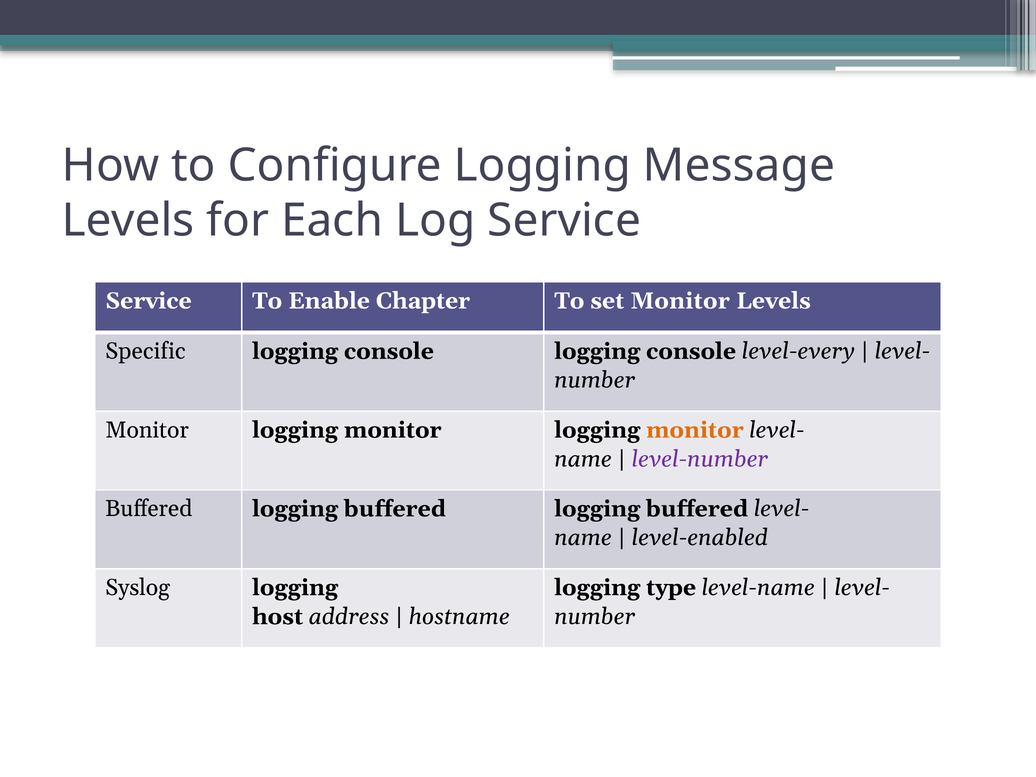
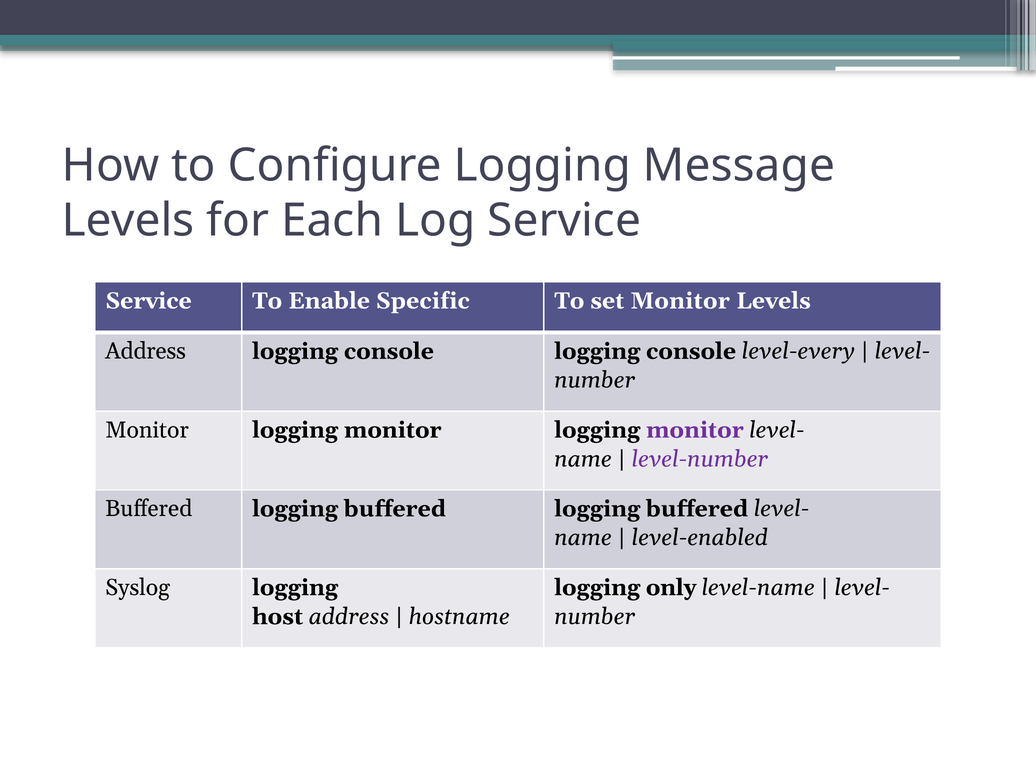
Chapter: Chapter -> Specific (423, 301)
Specific: Specific -> Address (146, 351)
monitor colour: orange -> purple (695, 430)
type: type -> only (671, 588)
